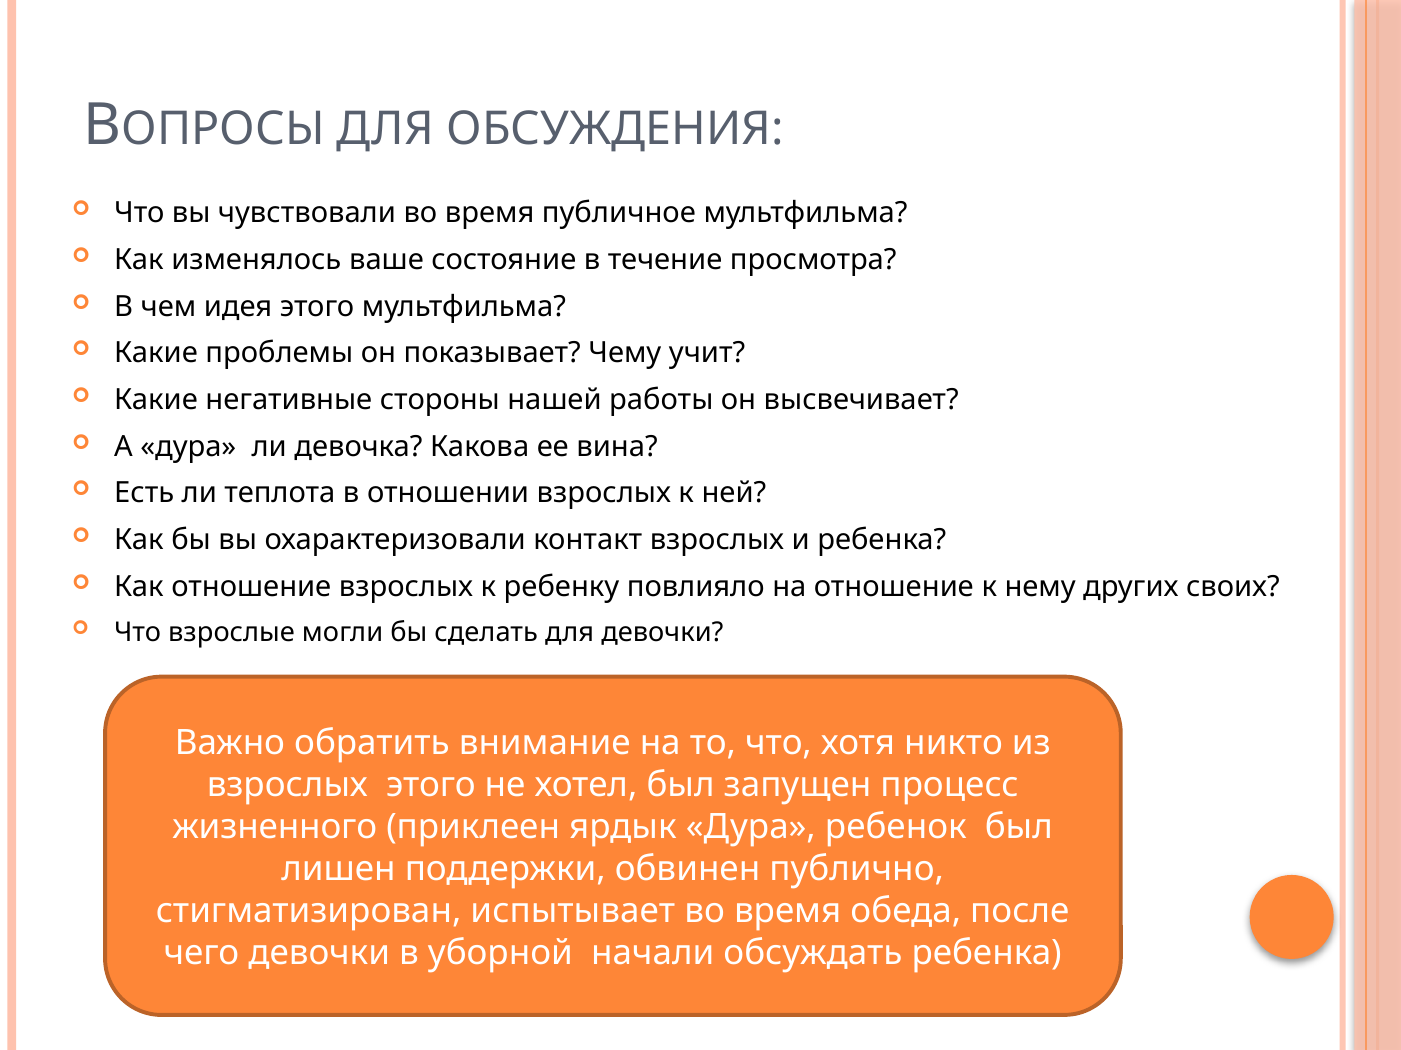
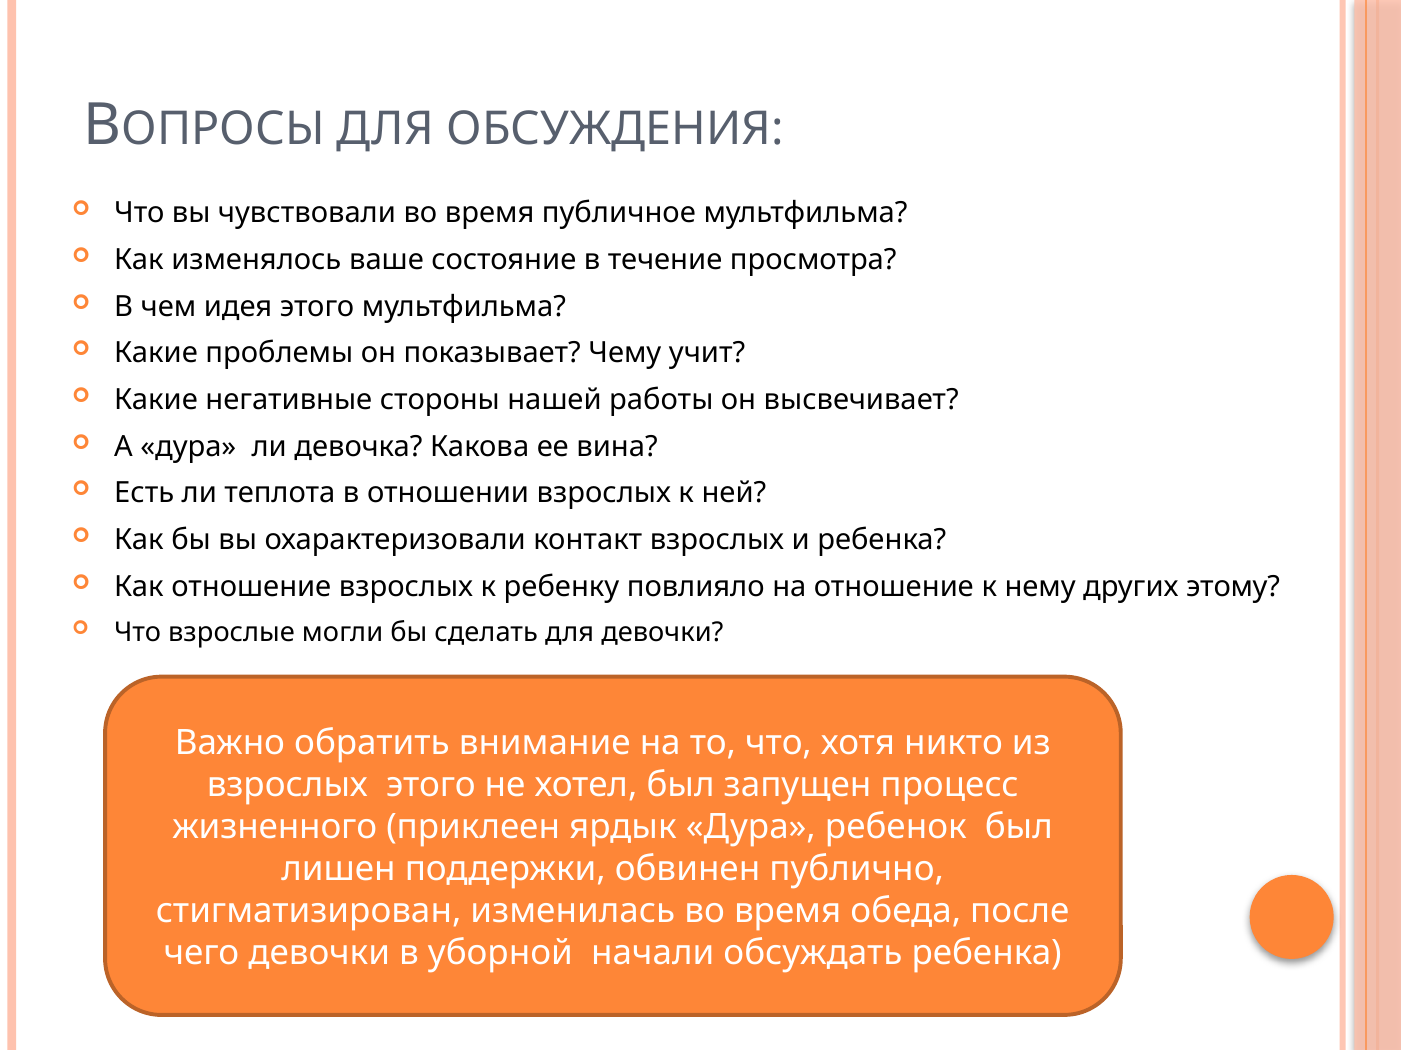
своих: своих -> этому (1233, 587)
испытывает: испытывает -> изменилась (573, 912)
